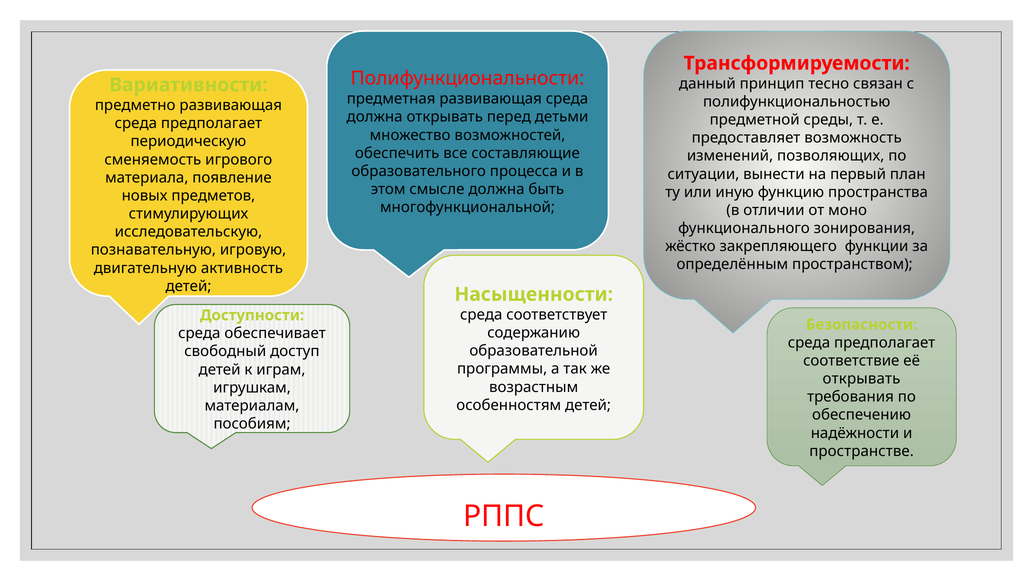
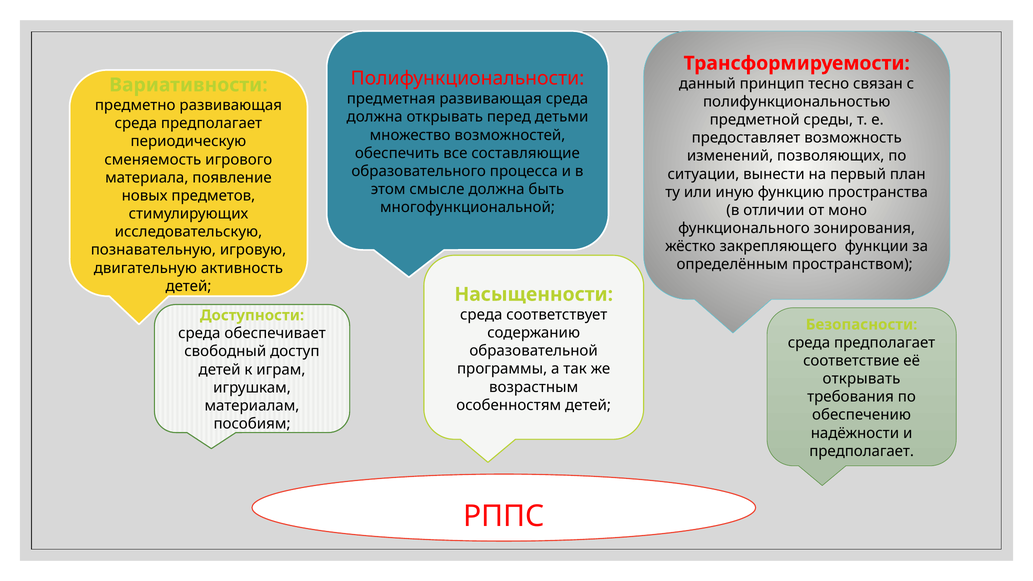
пространстве: пространстве -> предполагает (862, 451)
